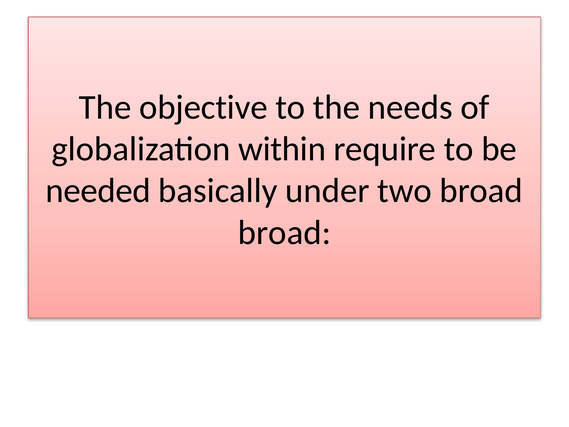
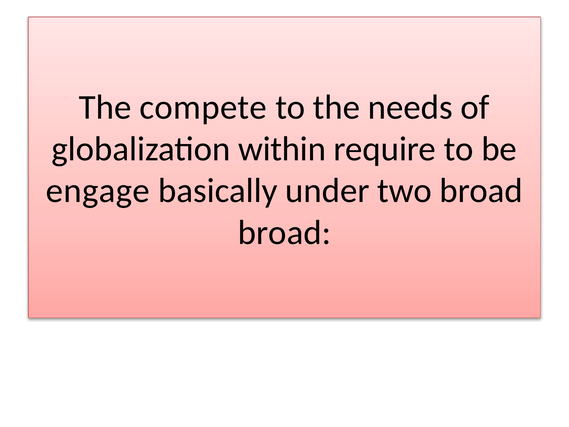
objective: objective -> compete (203, 107)
needed: needed -> engage (98, 191)
